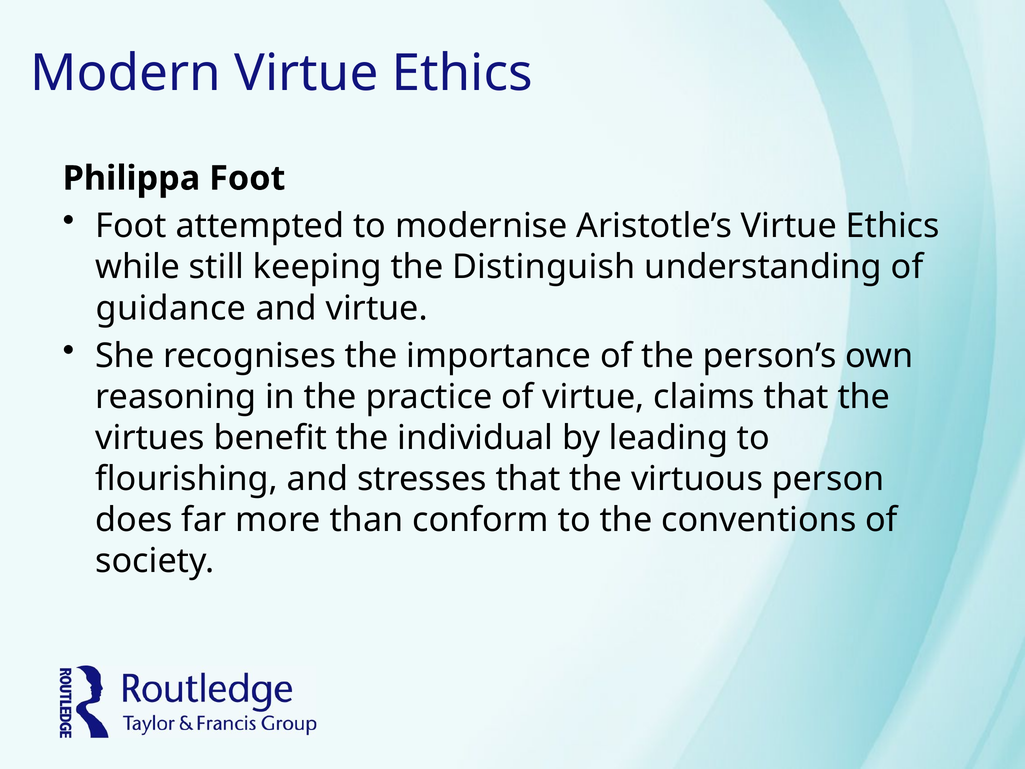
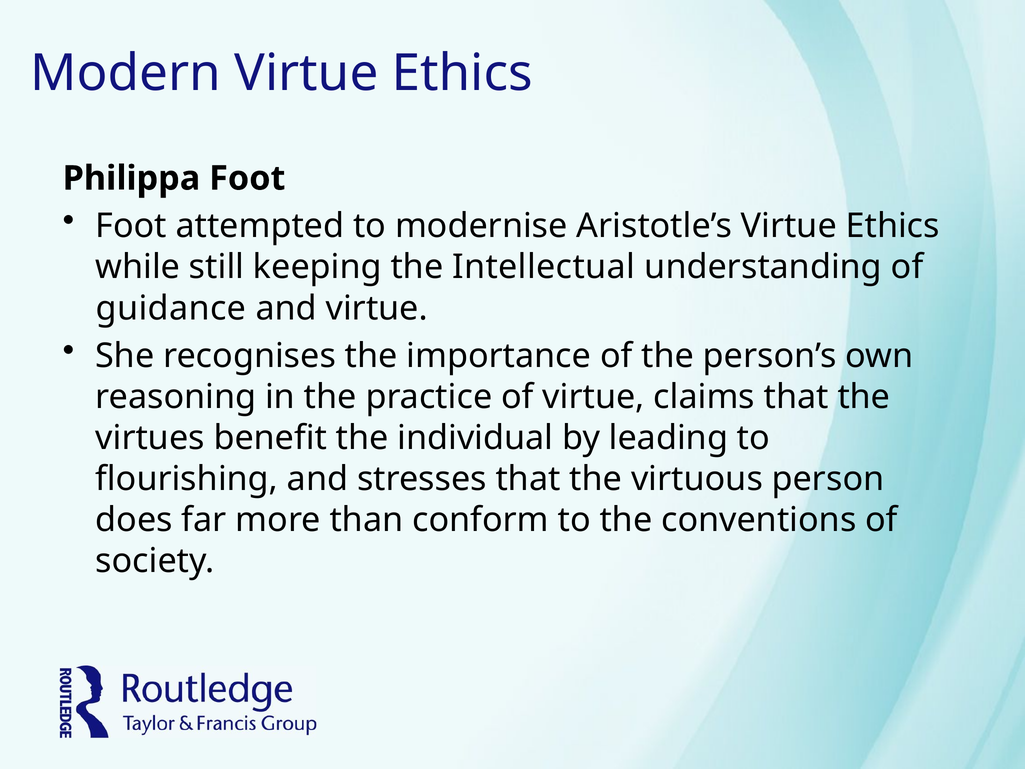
Distinguish: Distinguish -> Intellectual (544, 267)
